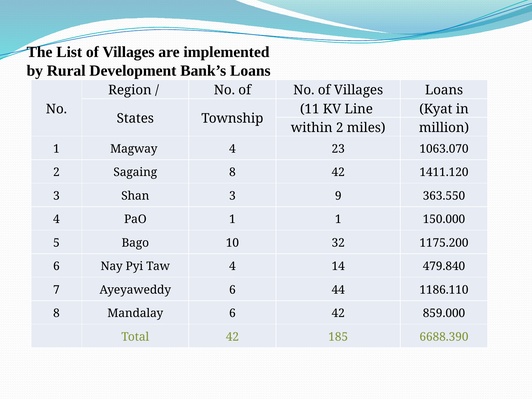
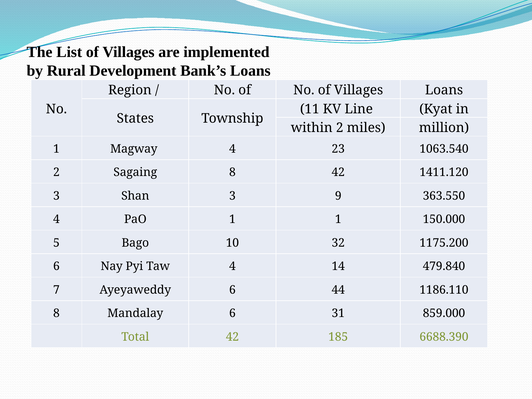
1063.070: 1063.070 -> 1063.540 (444, 149)
6 42: 42 -> 31 (338, 313)
